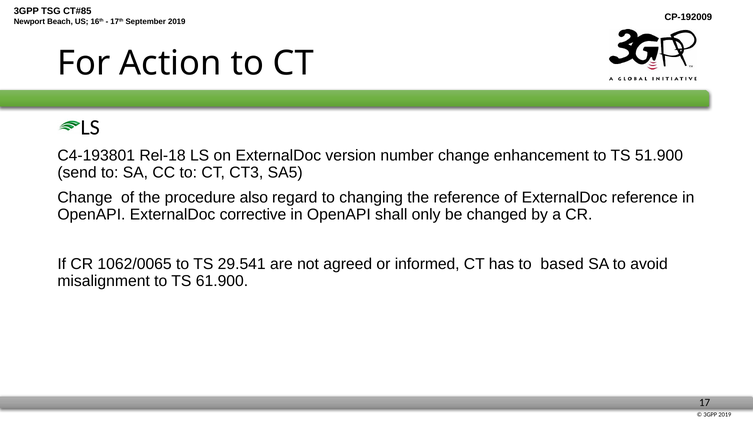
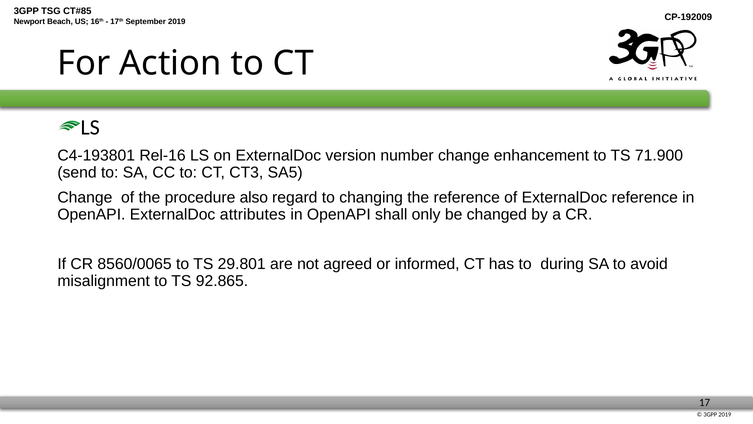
Rel-18: Rel-18 -> Rel-16 (163, 156)
51.900: 51.900 -> 71.900 (659, 156)
corrective: corrective -> attributes (253, 214)
1062/0065: 1062/0065 -> 8560/0065 (135, 264)
29.541: 29.541 -> 29.801 (242, 264)
based: based -> during (562, 264)
61.900: 61.900 -> 92.865 (222, 281)
